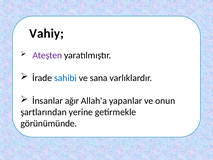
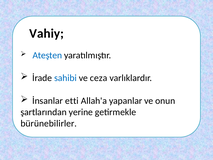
Ateşten colour: purple -> blue (47, 55)
sana: sana -> ceza (99, 78)
ağır: ağır -> etti (72, 101)
görünümünde: görünümünde -> bürünebilirler (49, 123)
